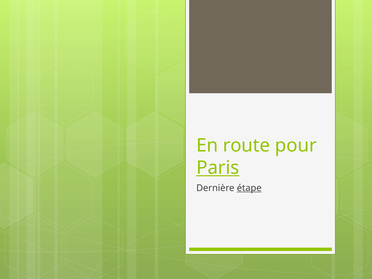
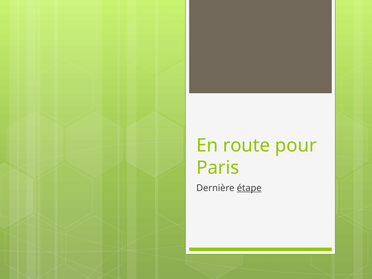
Paris underline: present -> none (218, 168)
